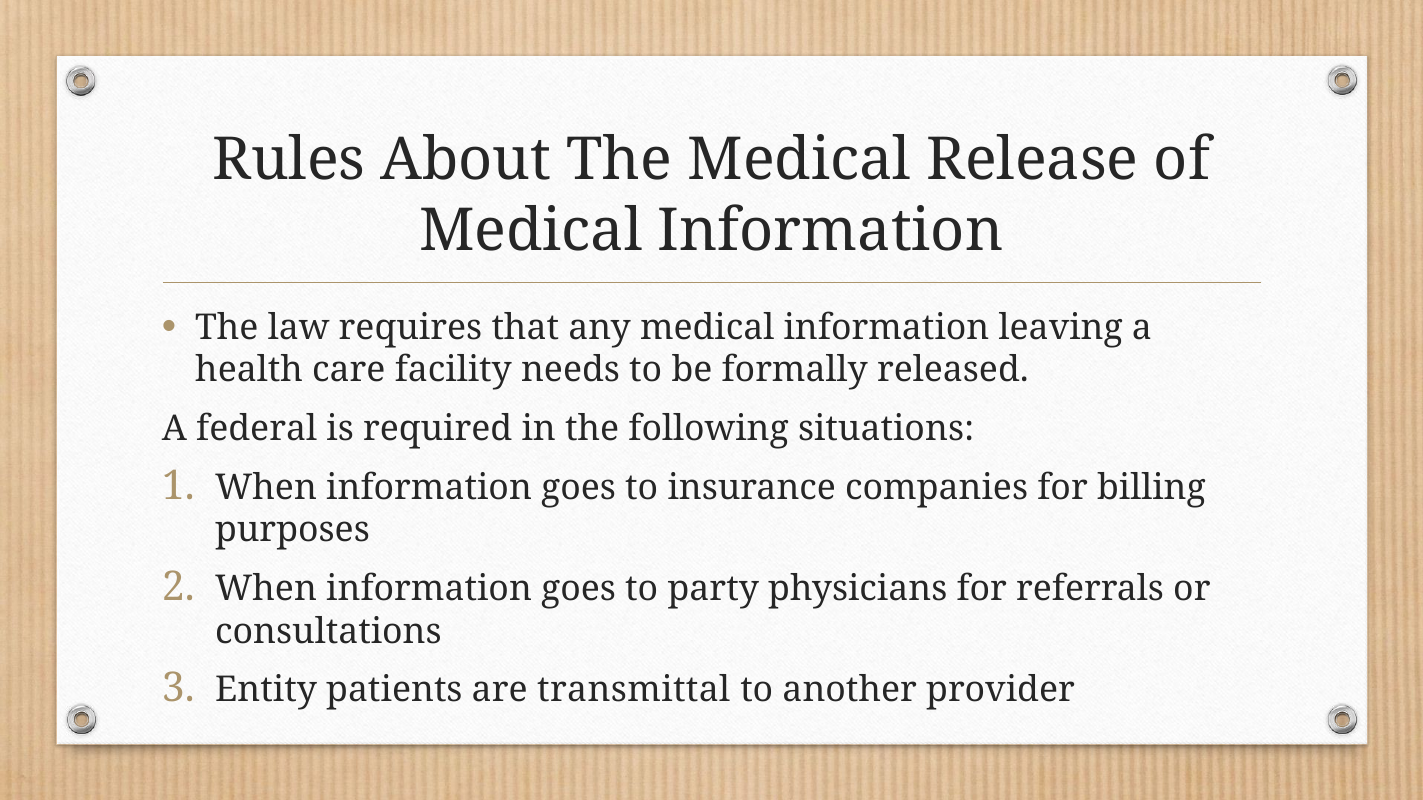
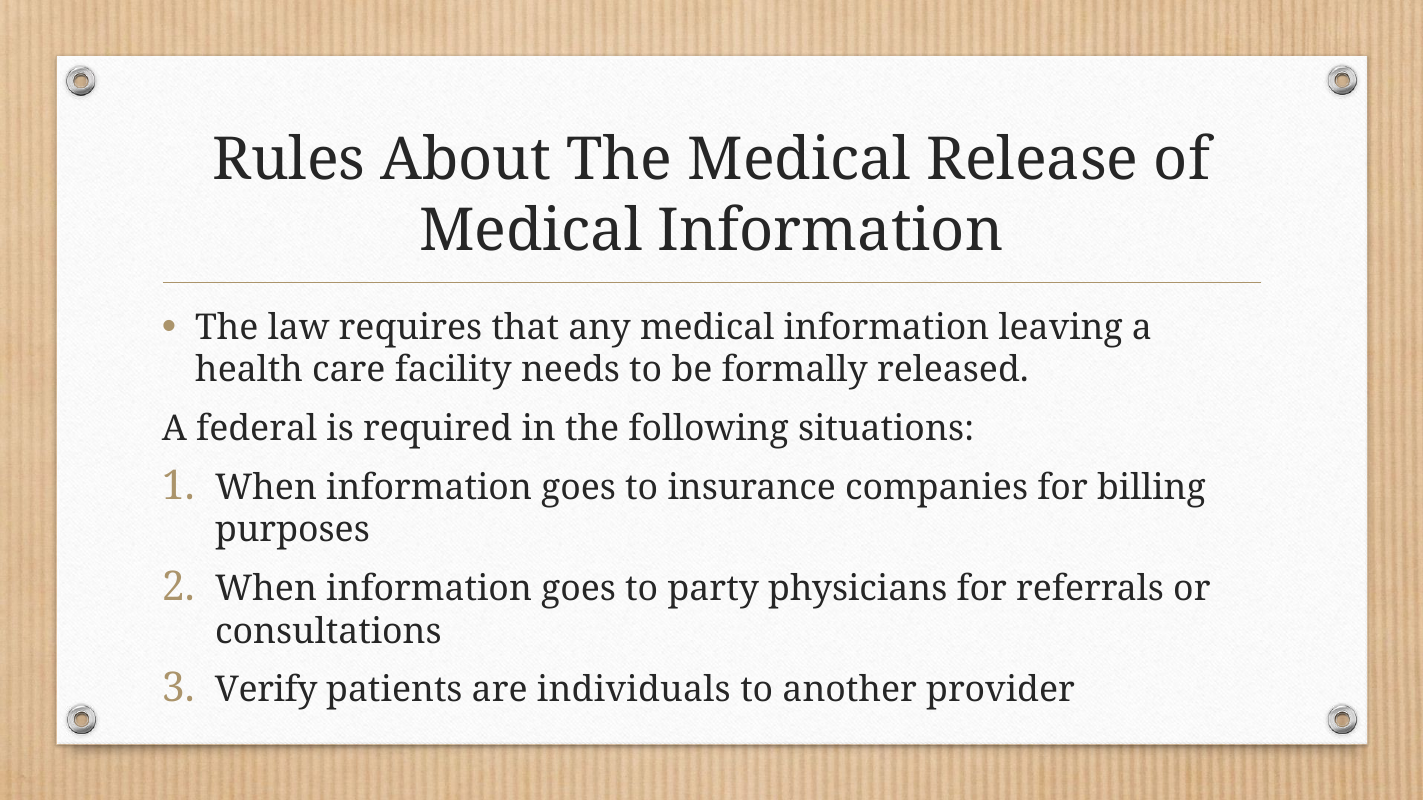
Entity: Entity -> Verify (266, 690)
transmittal: transmittal -> individuals (634, 690)
